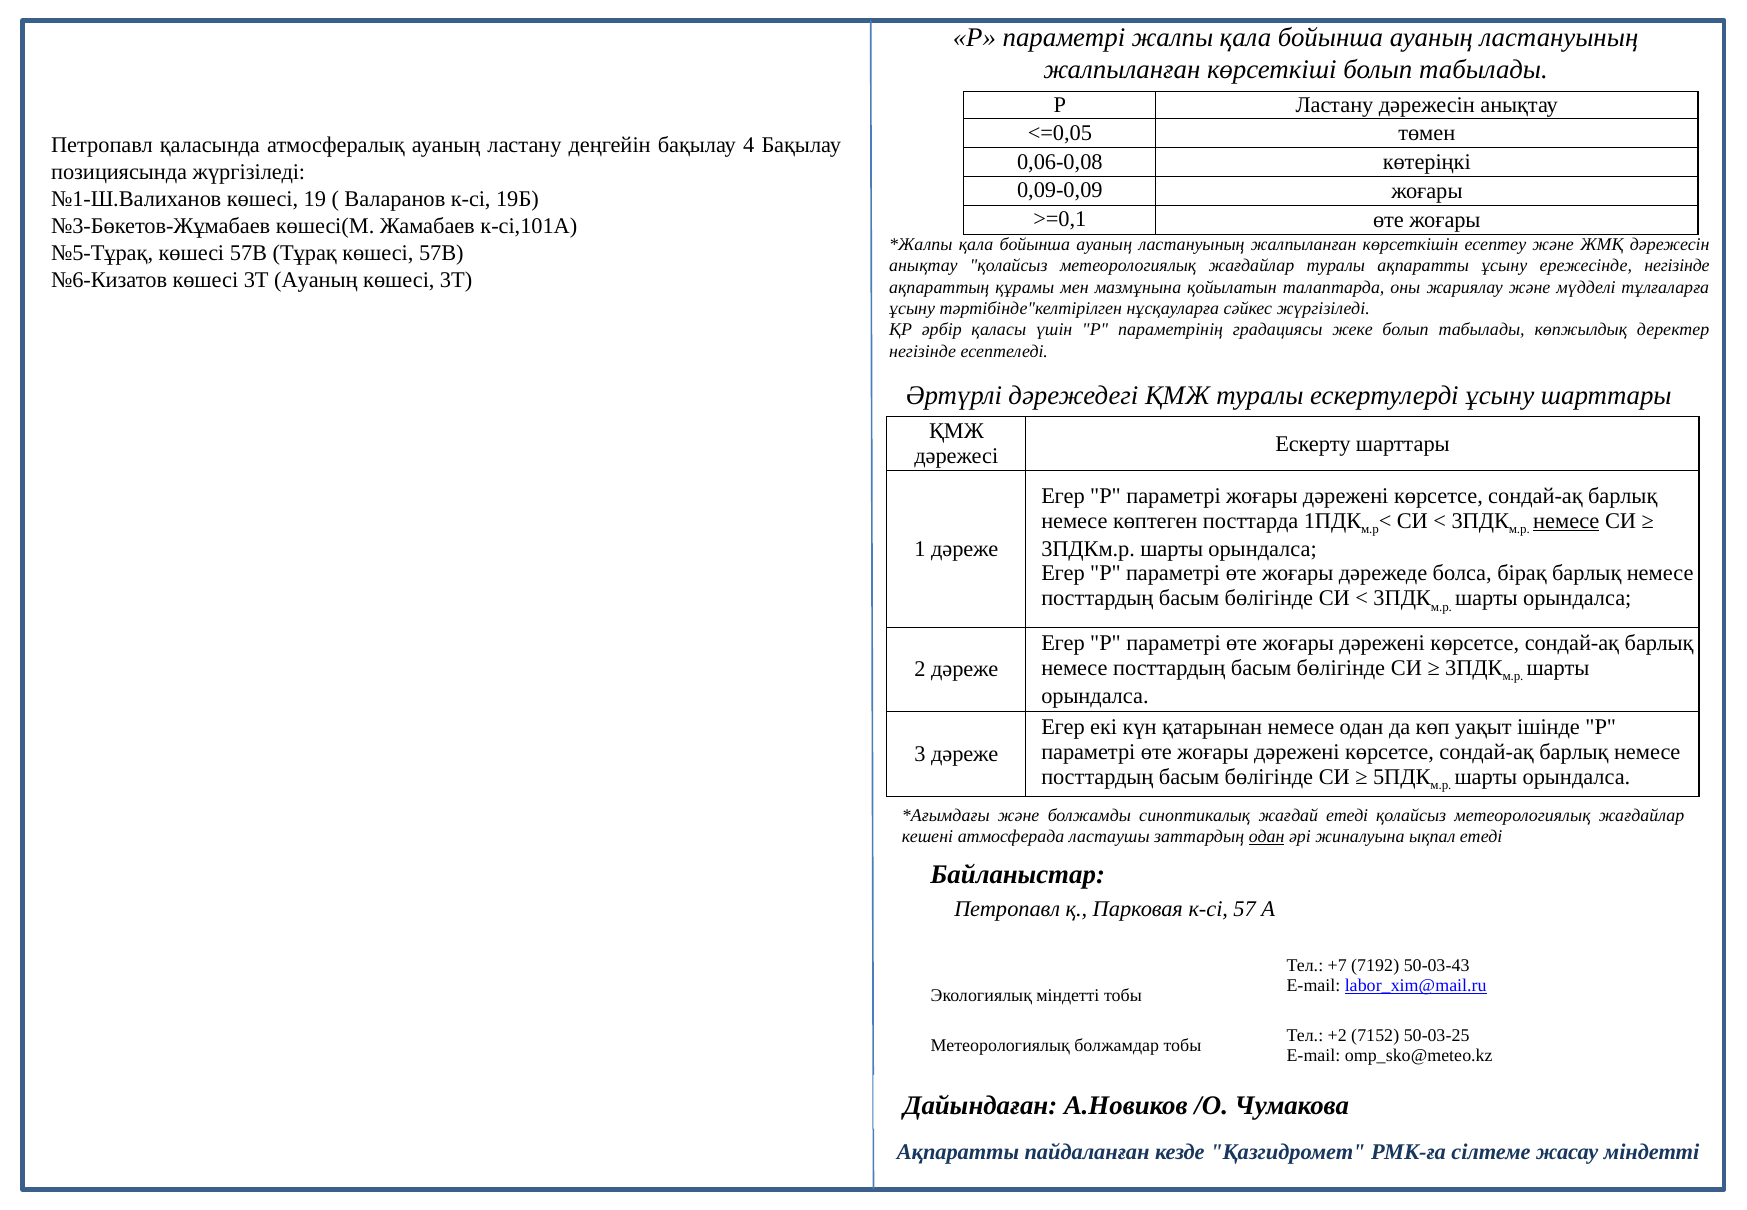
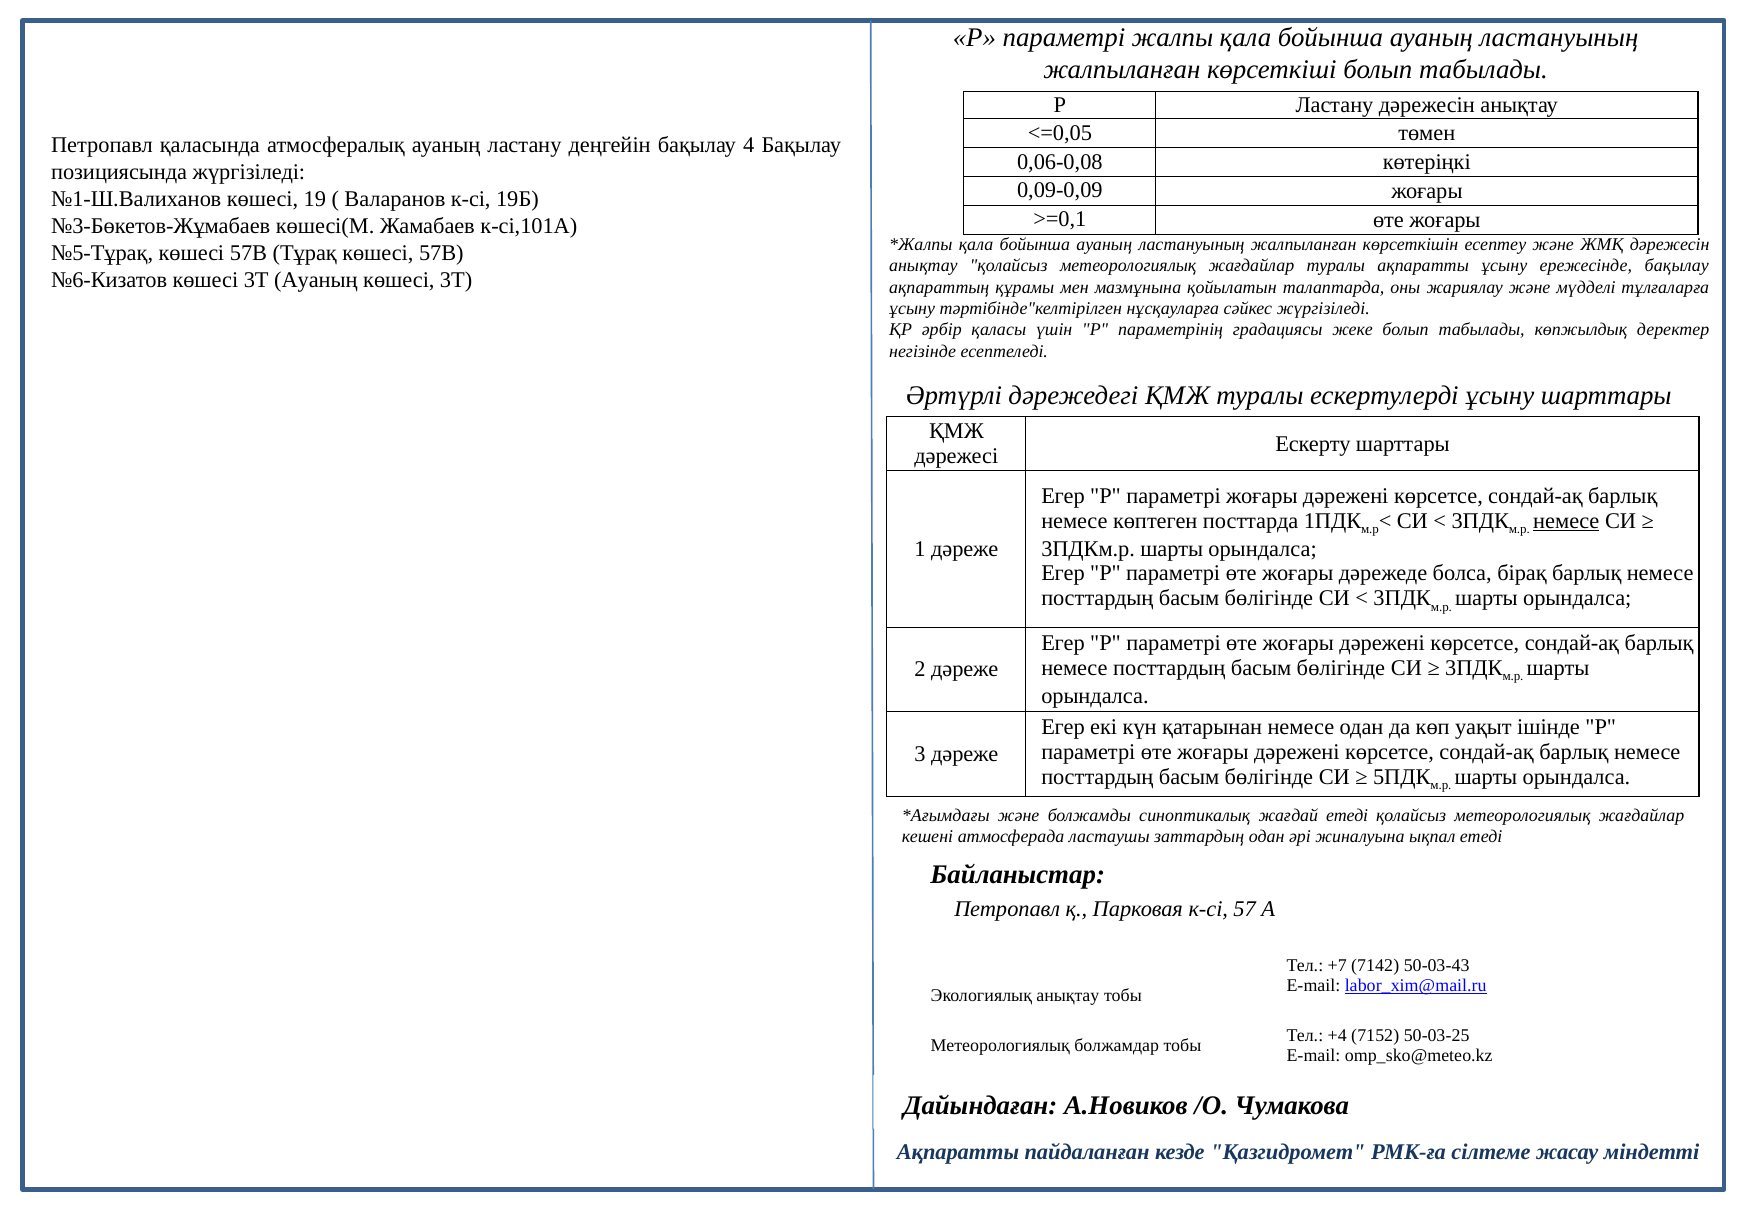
ережесінде негізінде: негізінде -> бақылау (1677, 266)
одан underline: present -> none (1267, 837)
7192: 7192 -> 7142 (1375, 966)
Экологиялық міндетті: міндетті -> анықтау (1068, 995)
+2: +2 -> +4 (1337, 1035)
